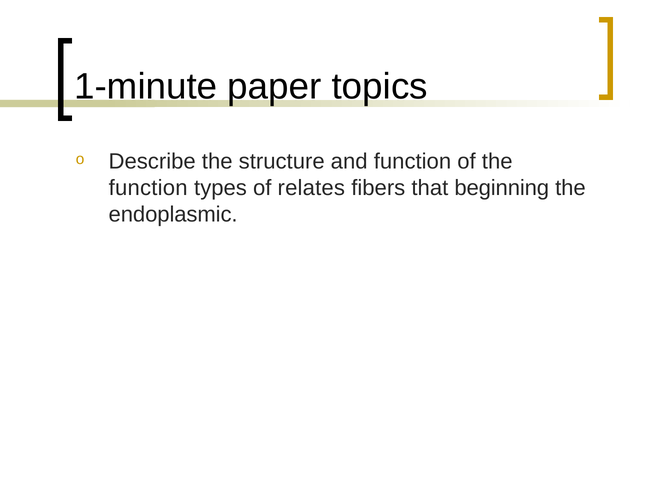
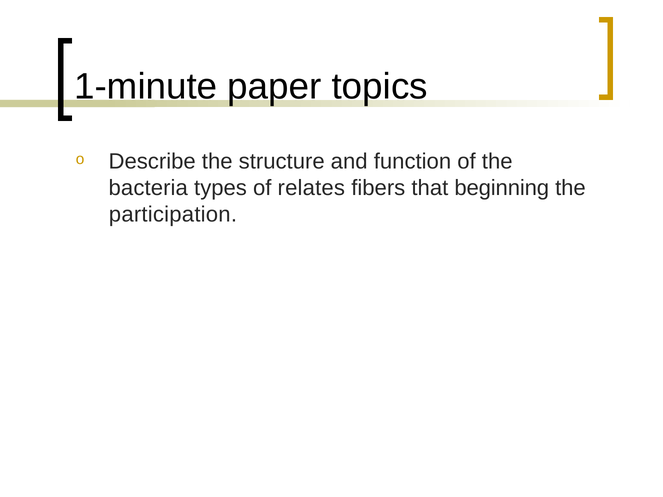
function: function -> bacteria (148, 188)
endoplasmic: endoplasmic -> participation (173, 215)
